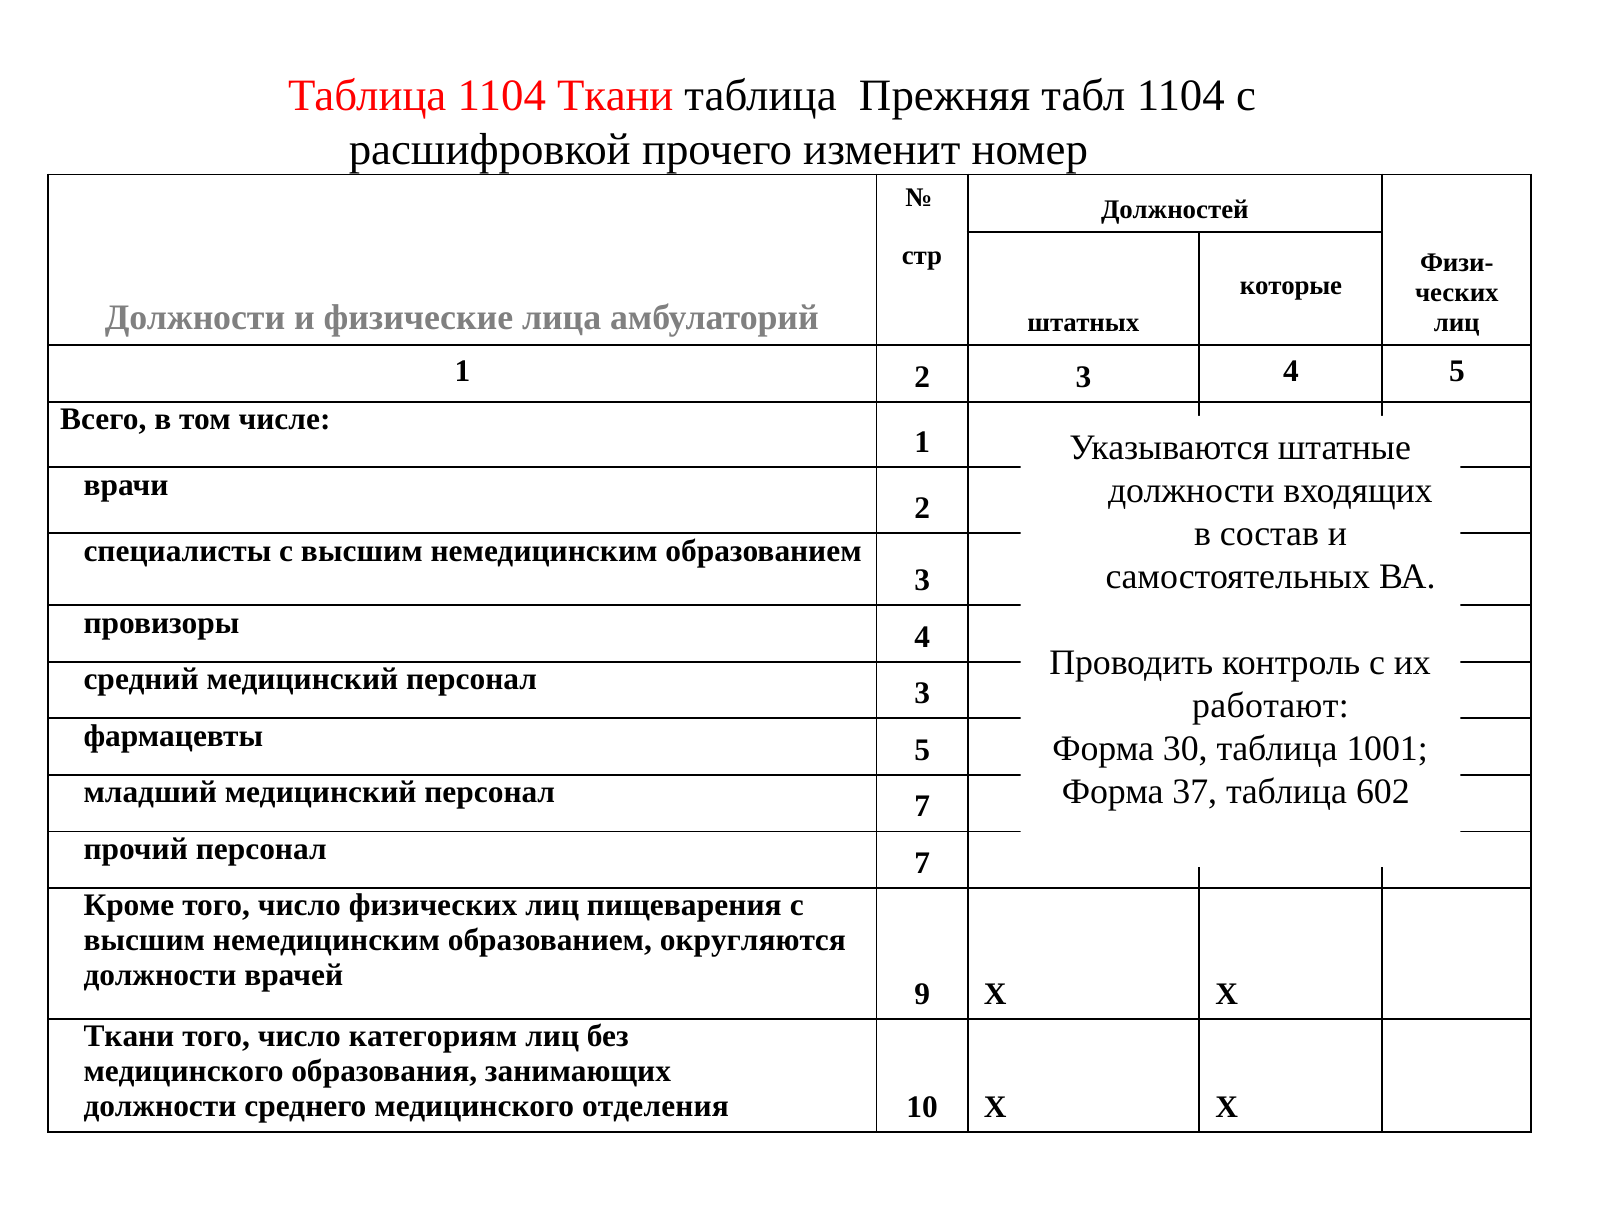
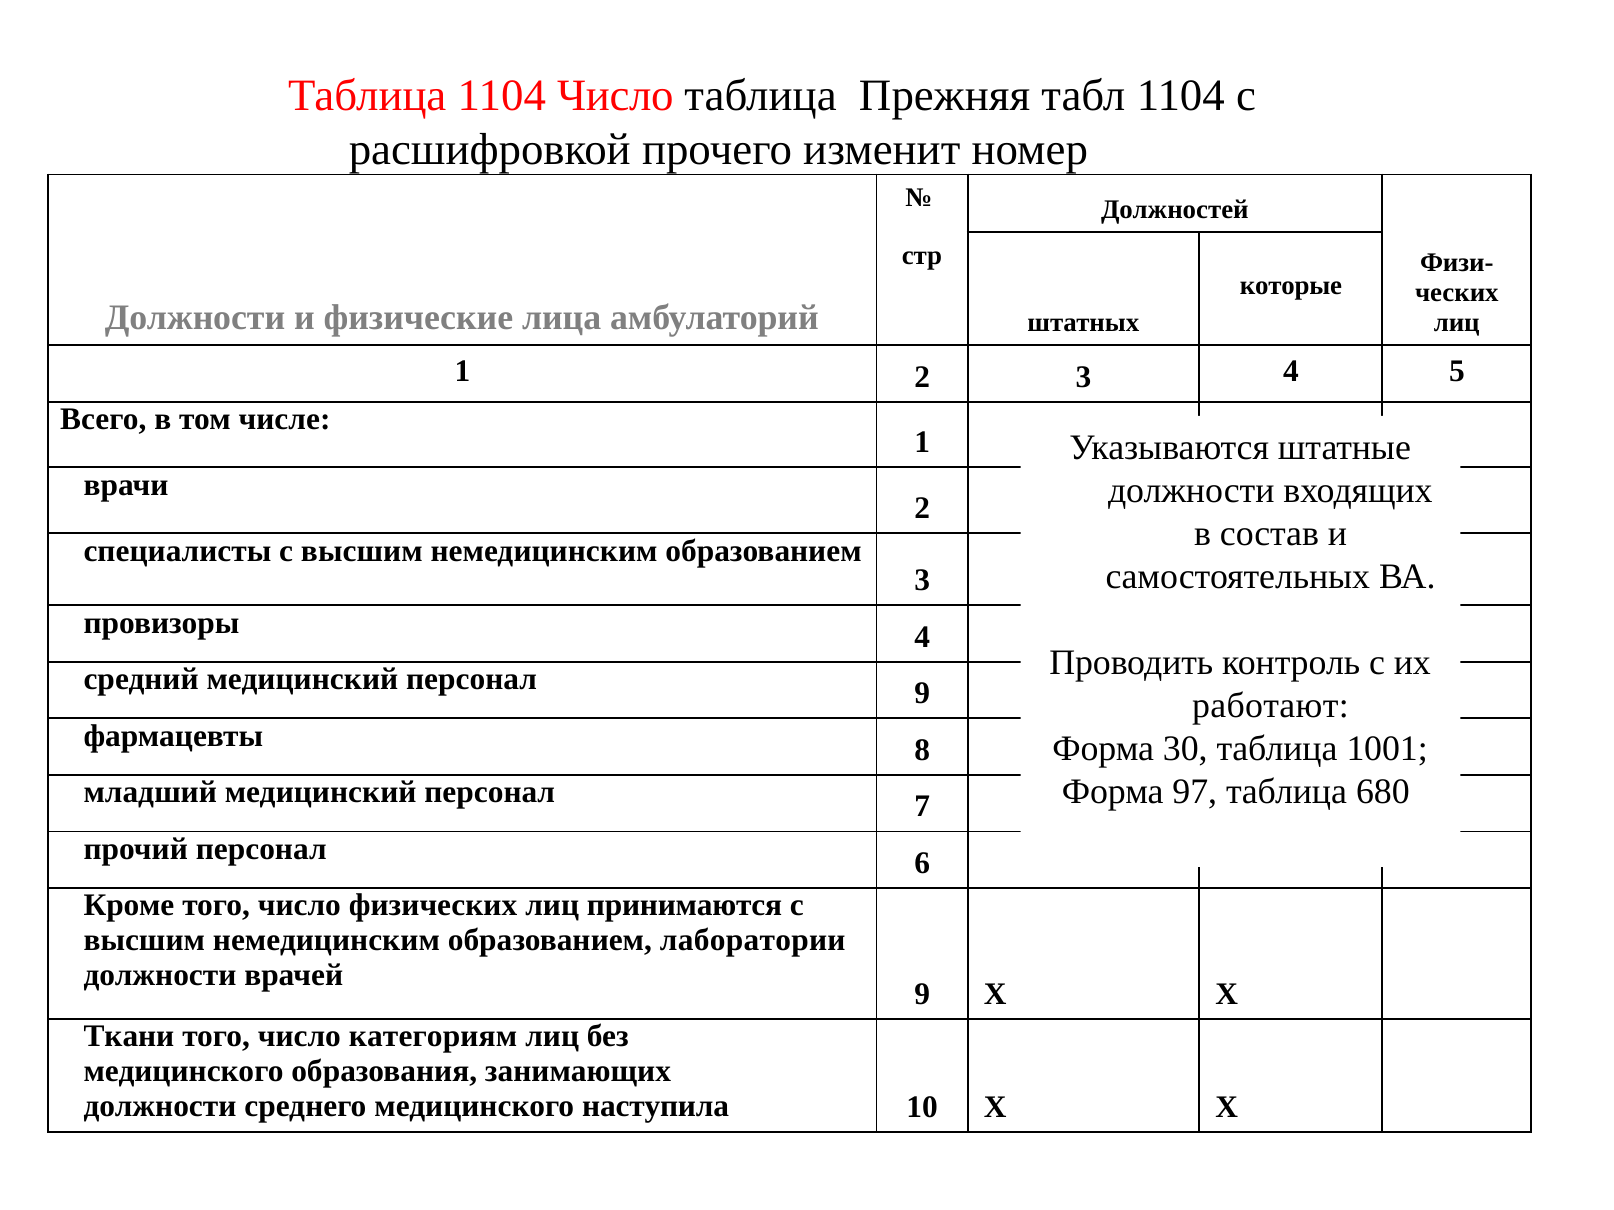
1104 Ткани: Ткани -> Число (615, 96)
персонал 3: 3 -> 9 (922, 694)
фармацевты 5: 5 -> 8 (922, 750)
37: 37 -> 97 (1195, 792)
602: 602 -> 680 (1383, 792)
прочий персонал 7: 7 -> 6 (922, 863)
пищеварения: пищеварения -> принимаются (684, 906)
округляются: округляются -> лаборатории (753, 941)
отделения: отделения -> наступила (656, 1106)
